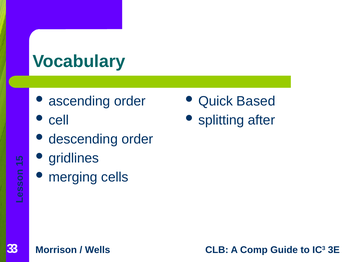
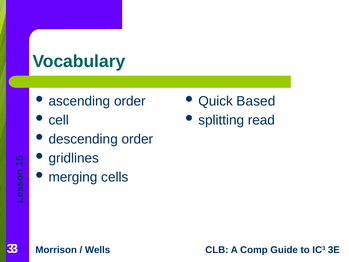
after: after -> read (261, 120)
